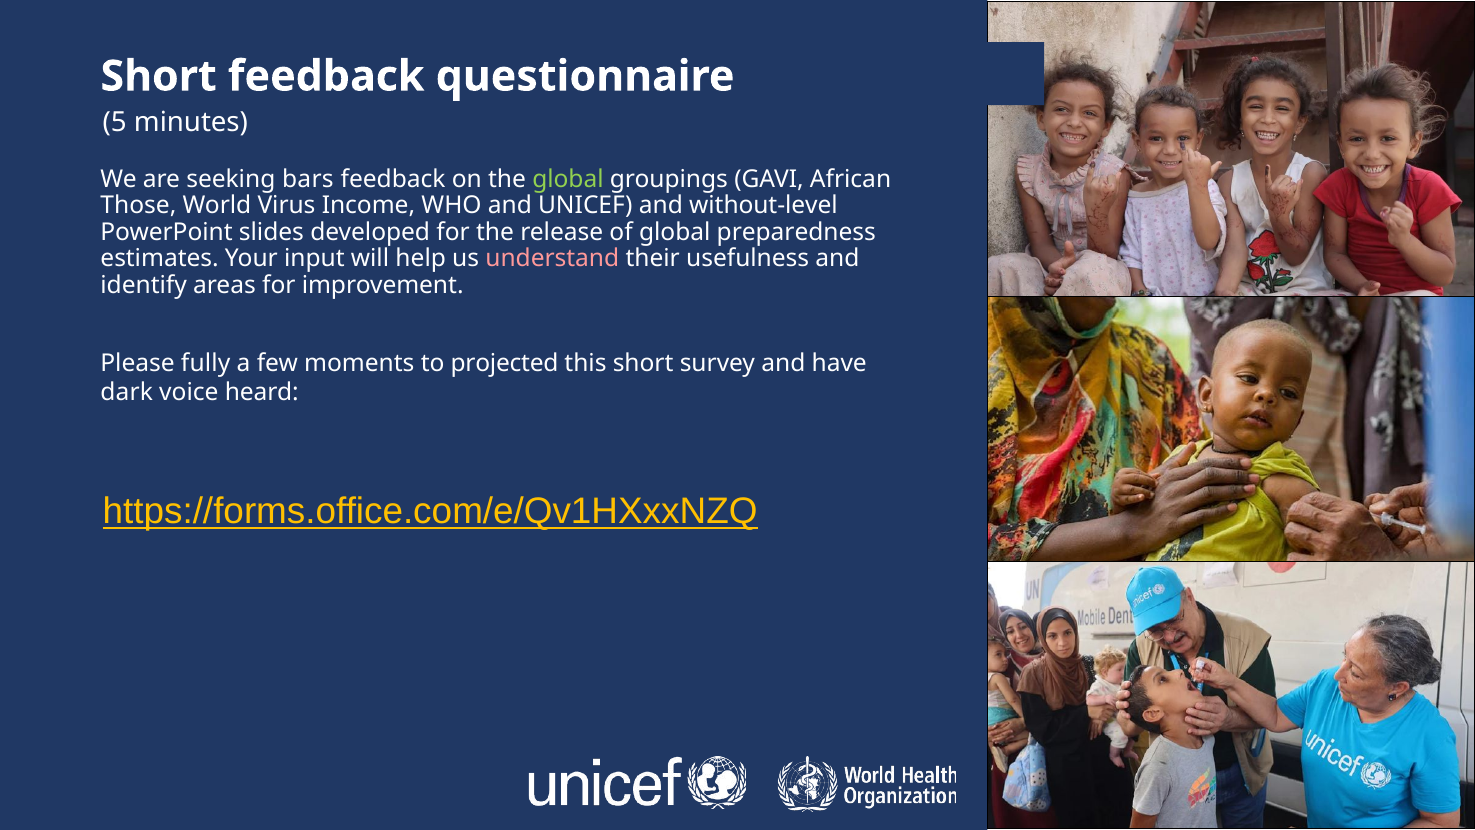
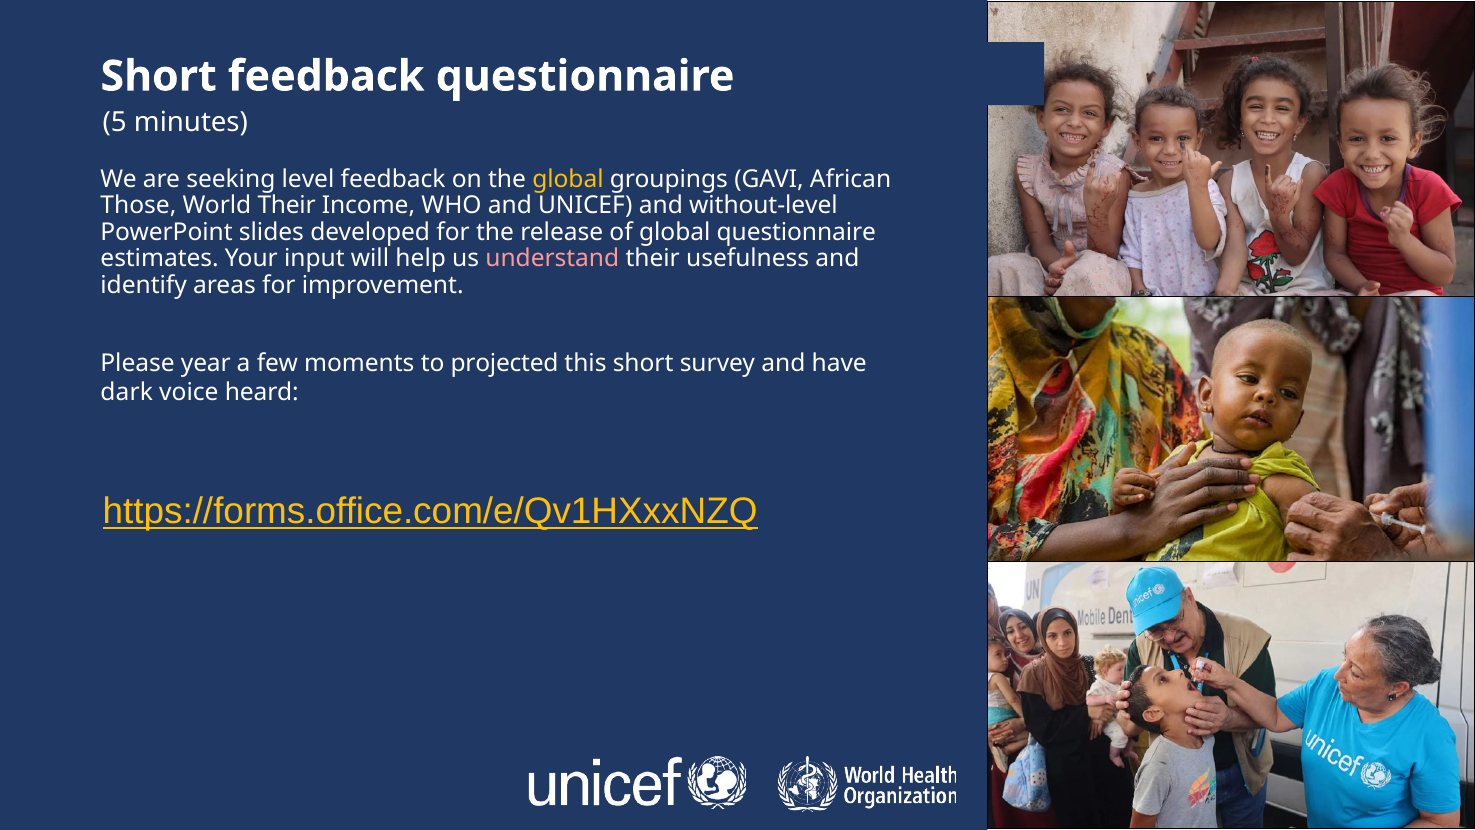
bars: bars -> level (308, 179)
global colour: light green -> yellow (568, 179)
World Virus: Virus -> Their (287, 205)
global preparedness: preparedness -> questionnaire (796, 232)
fully: fully -> year (206, 363)
